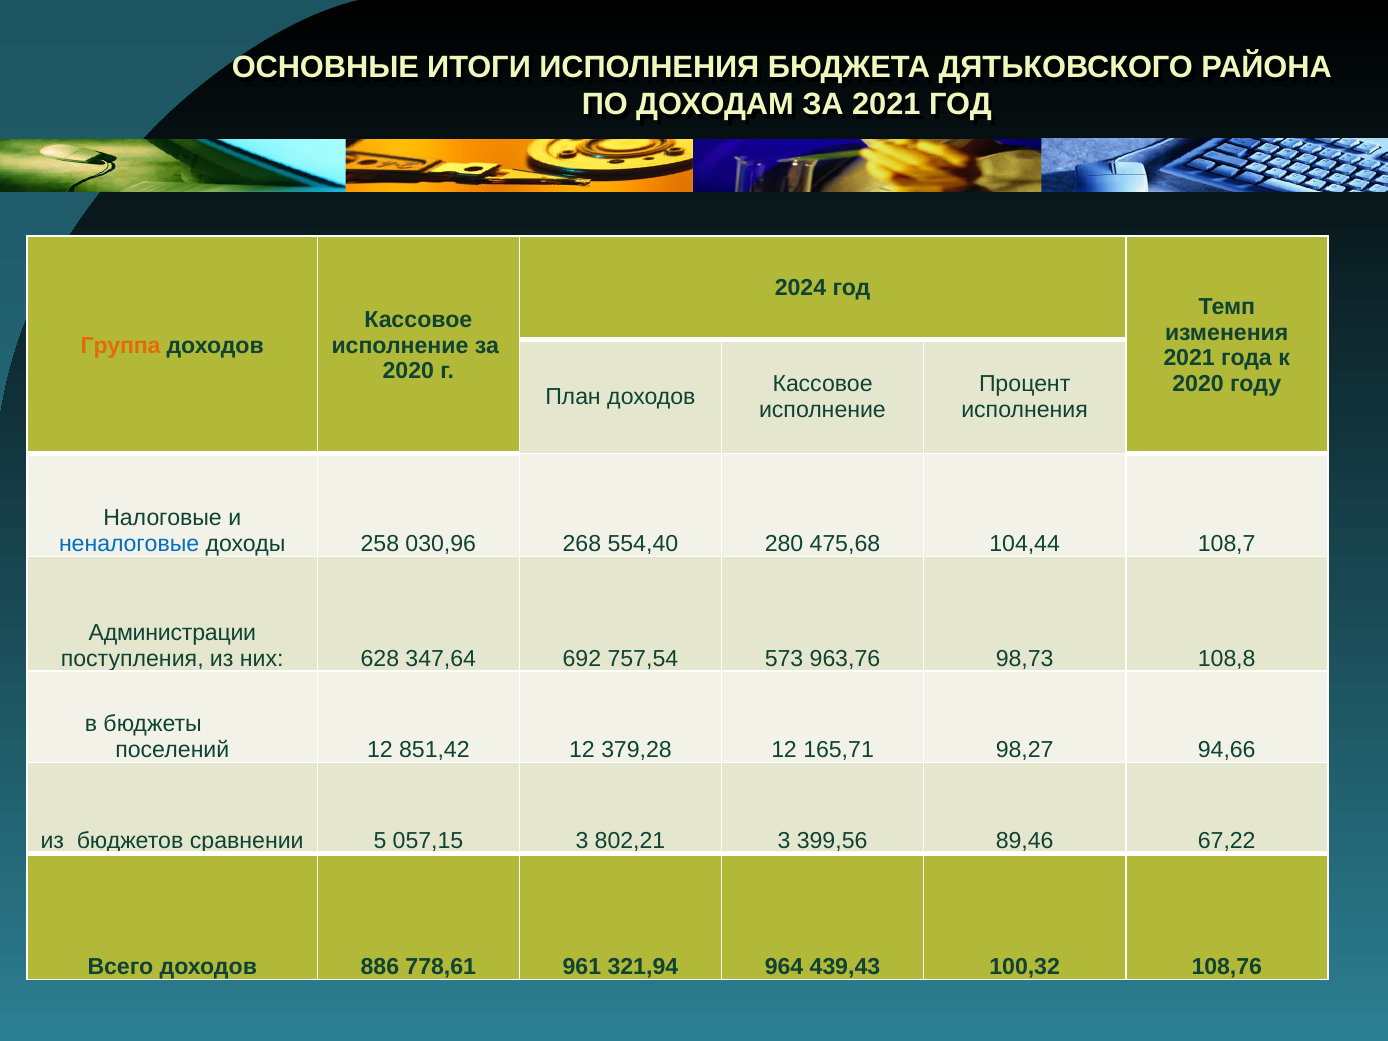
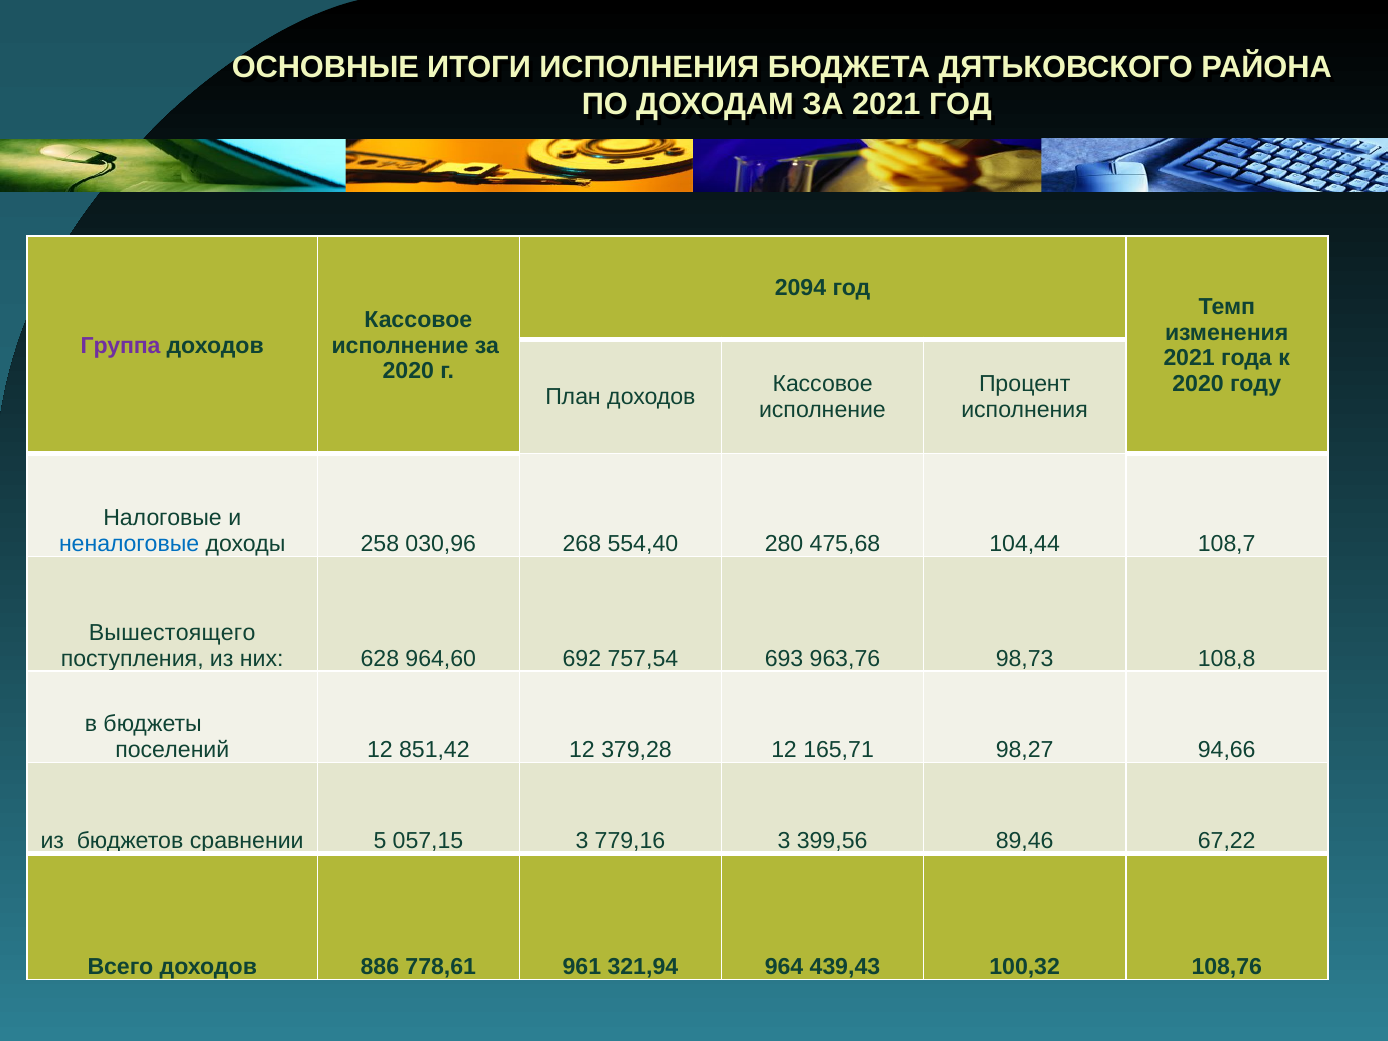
2024: 2024 -> 2094 (801, 288)
Группа colour: orange -> purple (121, 345)
Администрации: Администрации -> Вышестоящего (172, 633)
347,64: 347,64 -> 964,60 (441, 658)
573: 573 -> 693 (784, 658)
802,21: 802,21 -> 779,16 (630, 841)
